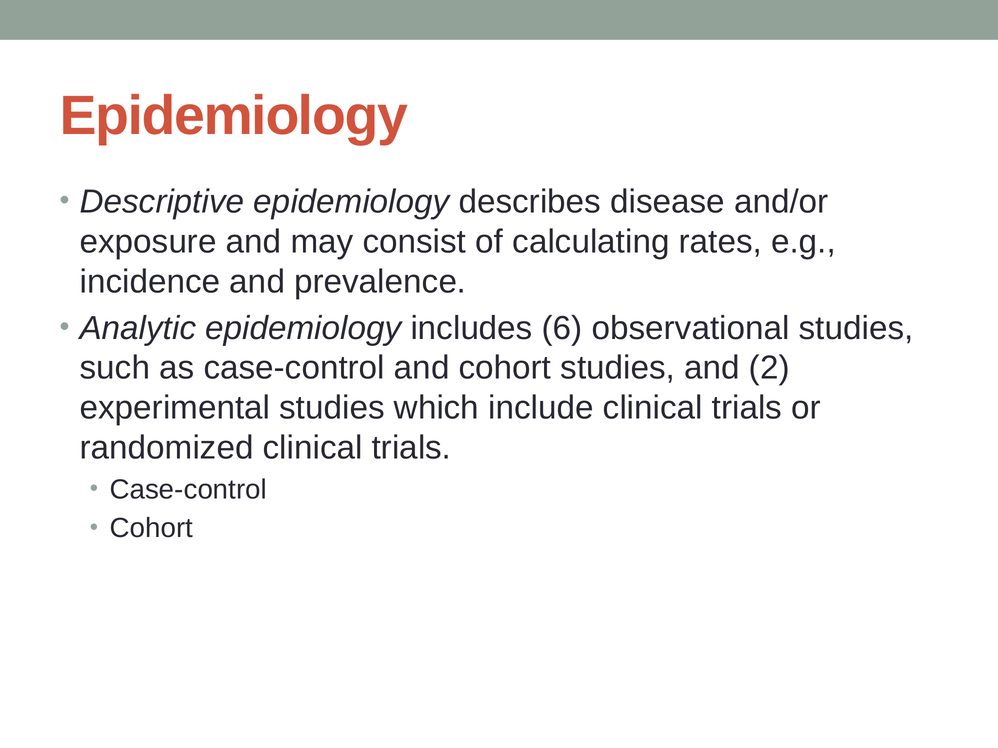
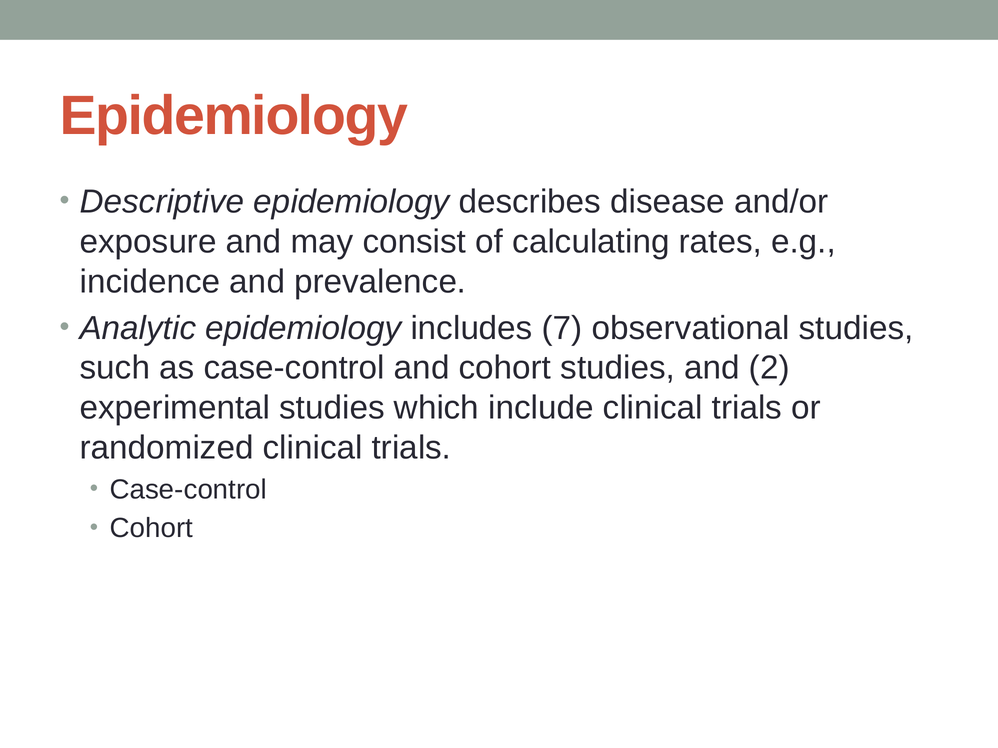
6: 6 -> 7 (562, 328)
